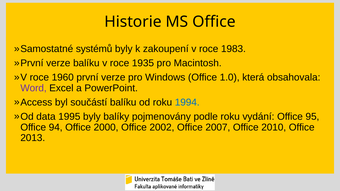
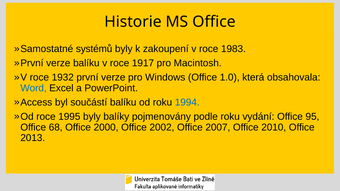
1935: 1935 -> 1917 (143, 63)
1960: 1960 -> 1932 (63, 77)
Word colour: purple -> blue (34, 88)
data: data -> roce (46, 117)
94: 94 -> 68 (56, 127)
